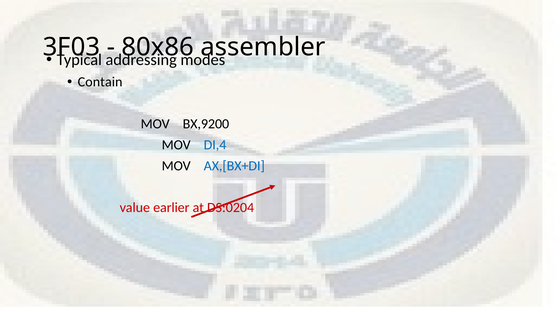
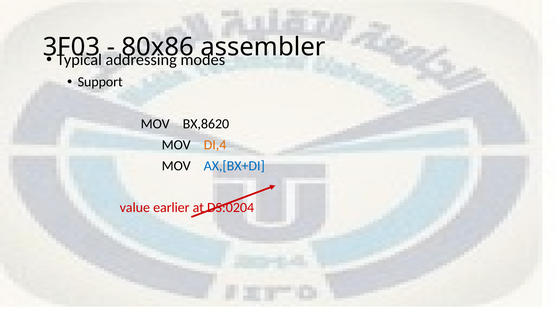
Contain: Contain -> Support (100, 82)
BX,9200: BX,9200 -> BX,8620 (206, 124)
DI,4 colour: blue -> orange (215, 145)
